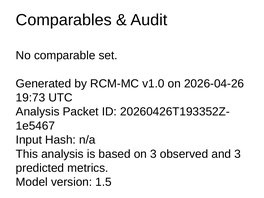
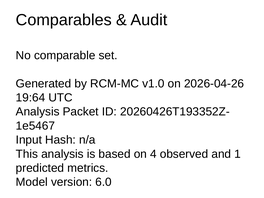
19:73: 19:73 -> 19:64 (30, 98)
on 3: 3 -> 4 (153, 154)
and 3: 3 -> 1 (238, 154)
1.5: 1.5 -> 6.0 (104, 182)
